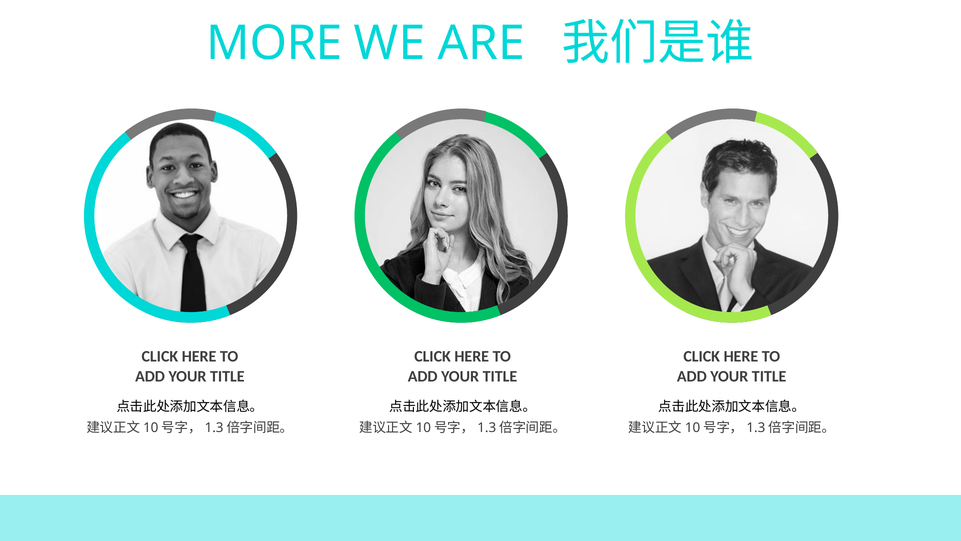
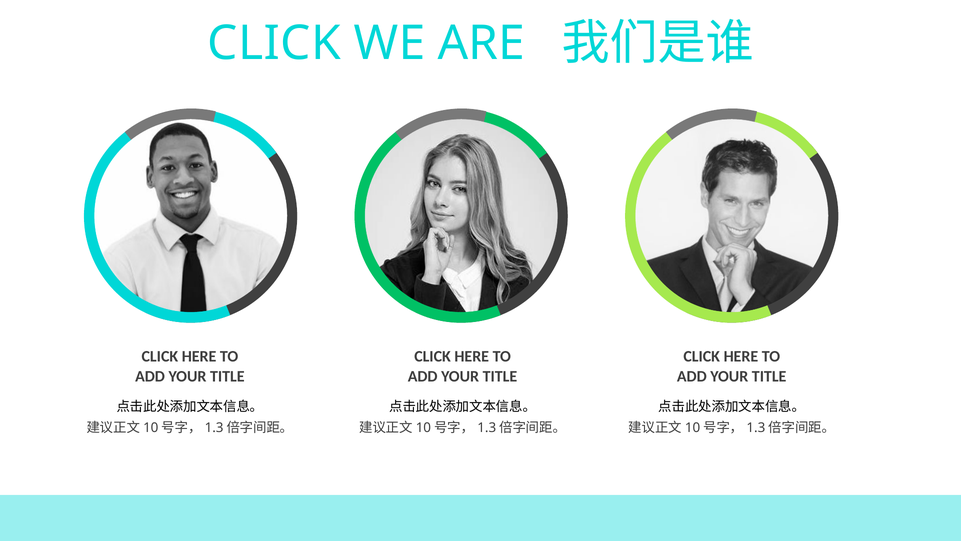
MORE: MORE -> CLICK (274, 43)
